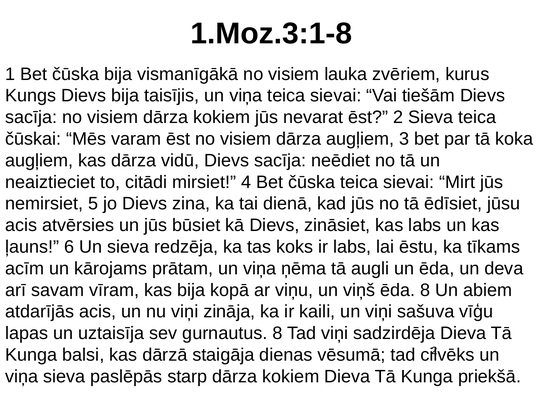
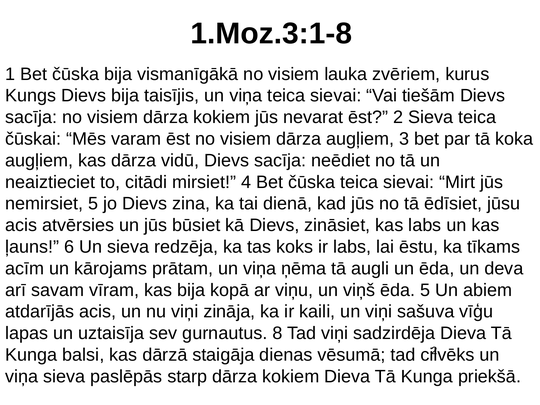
ēda 8: 8 -> 5 (425, 290)
